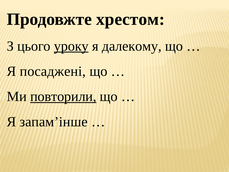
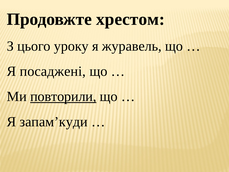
уроку underline: present -> none (71, 46)
далекому: далекому -> журавель (132, 46)
запам’інше: запам’інше -> запам’куди (54, 122)
